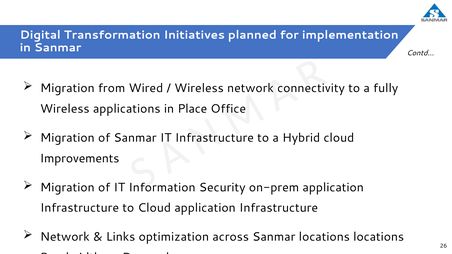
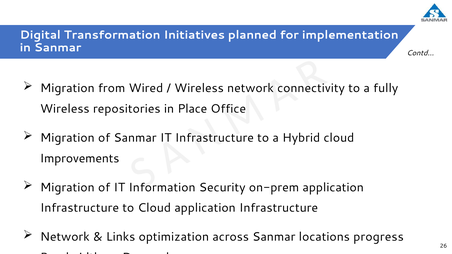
applications: applications -> repositories (127, 109)
locations locations: locations -> progress (379, 237)
